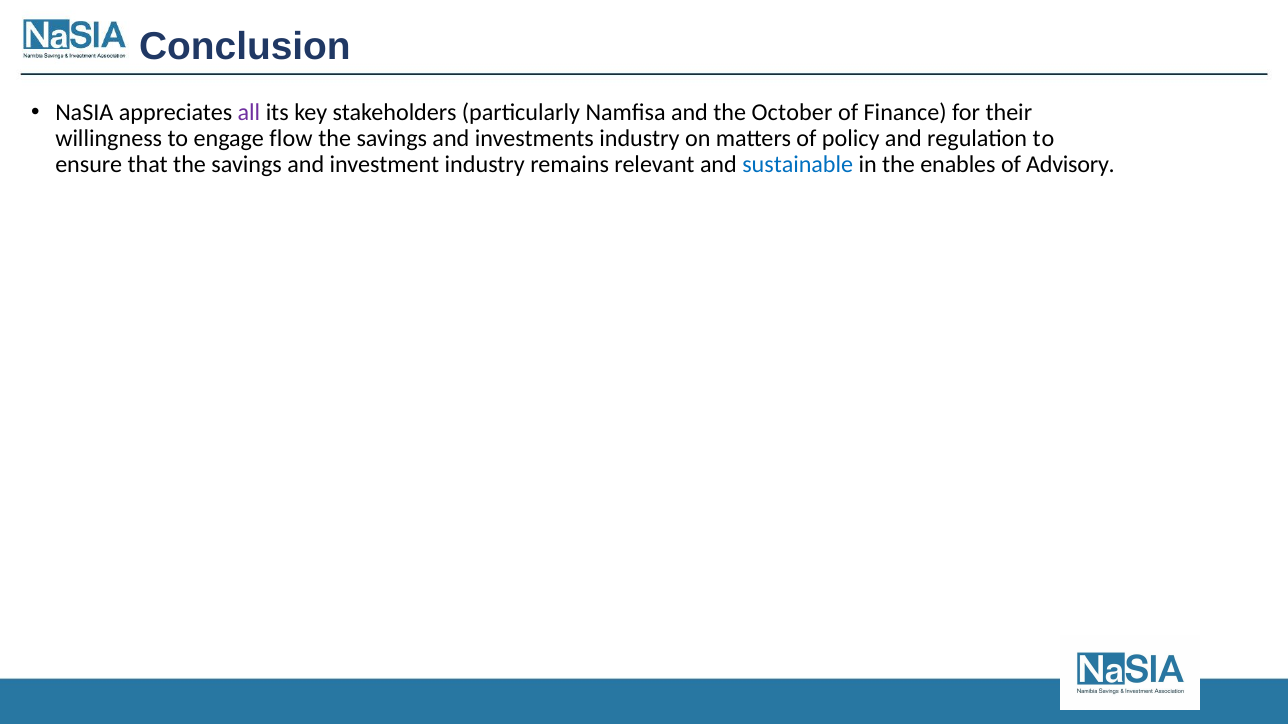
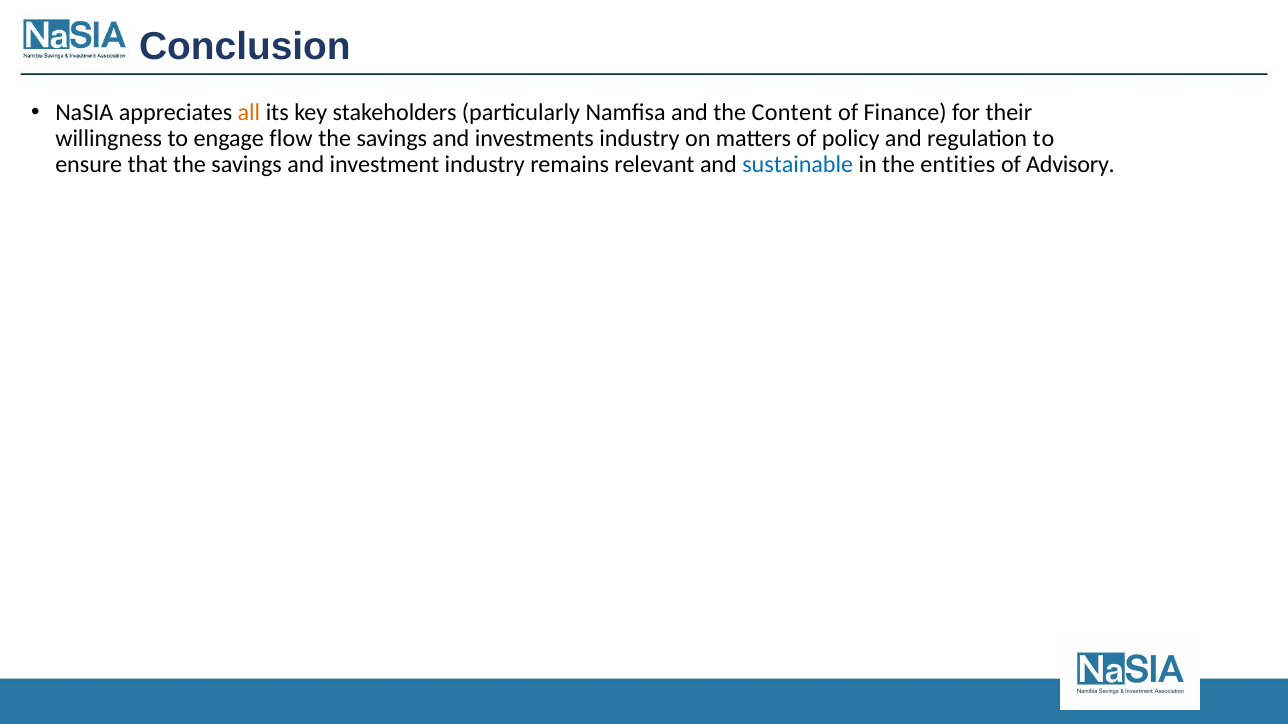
all colour: purple -> orange (249, 113)
October: October -> Content (792, 113)
enables: enables -> entities (958, 165)
